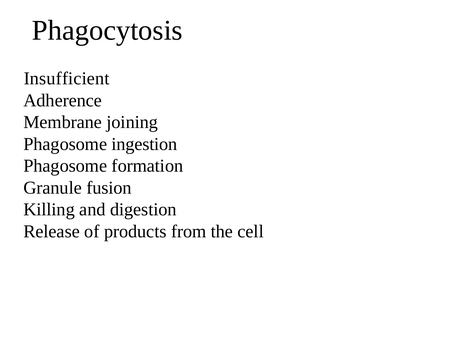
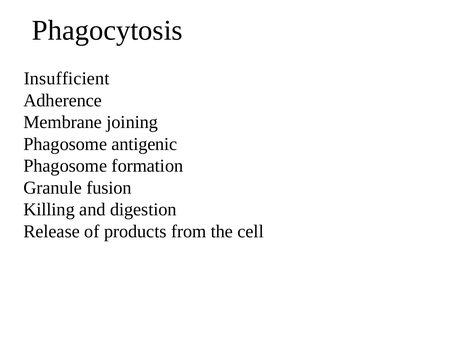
ingestion: ingestion -> antigenic (144, 144)
